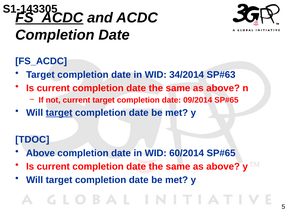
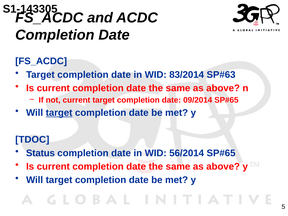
FS_ACDC underline: present -> none (49, 18)
34/2014: 34/2014 -> 83/2014 (187, 75)
Above: Above -> Status (40, 153)
60/2014: 60/2014 -> 56/2014 (187, 153)
